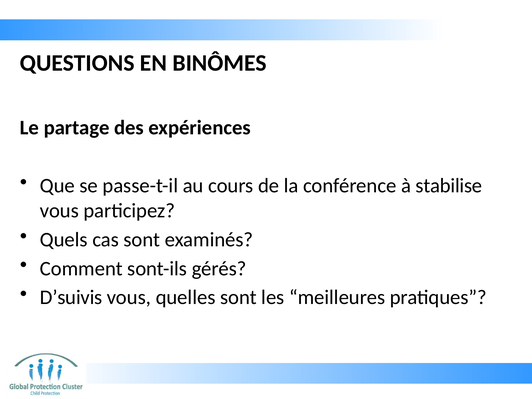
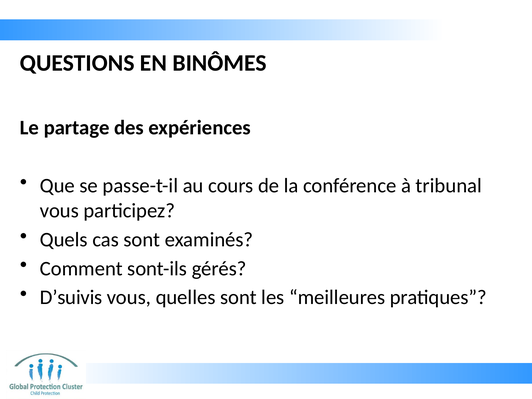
stabilise: stabilise -> tribunal (449, 186)
